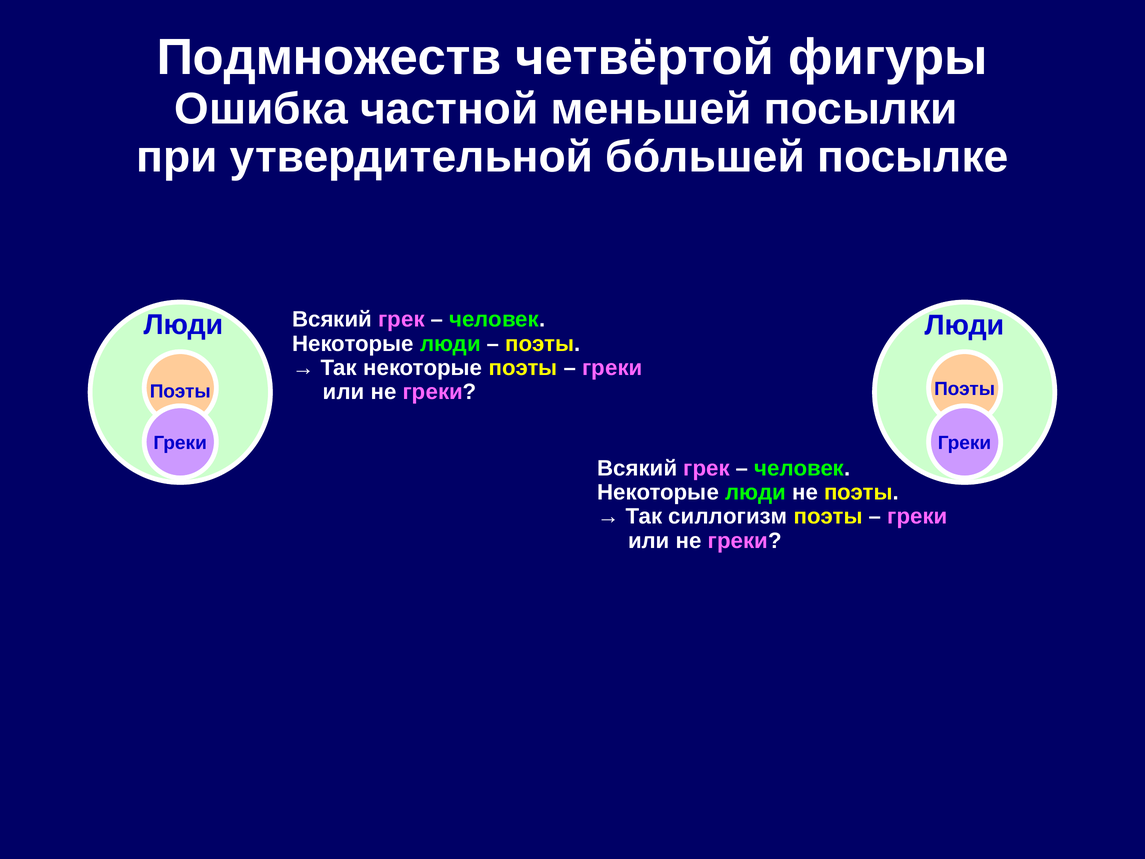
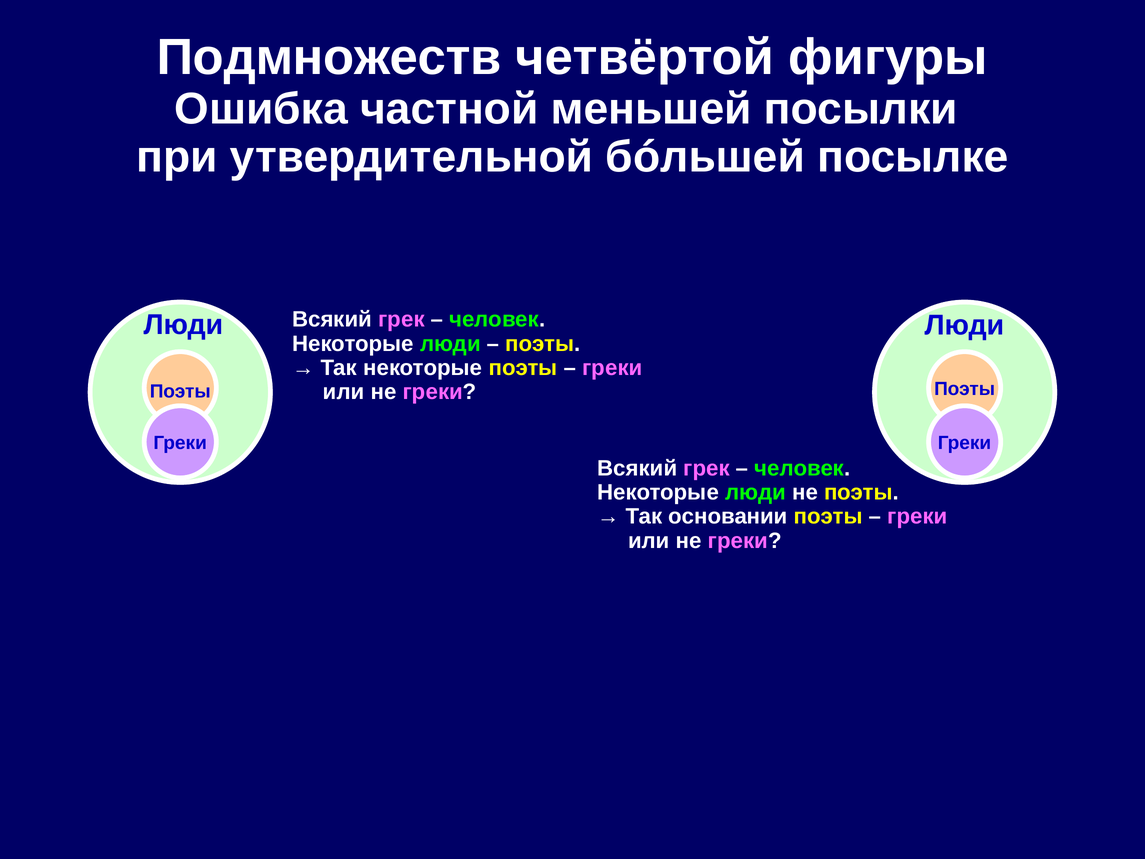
силлогизм: силлогизм -> основании (728, 516)
